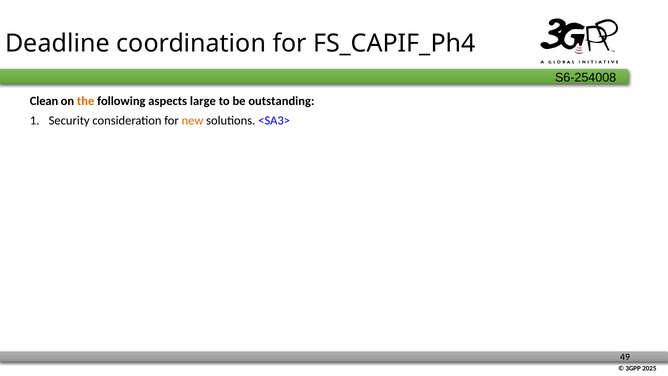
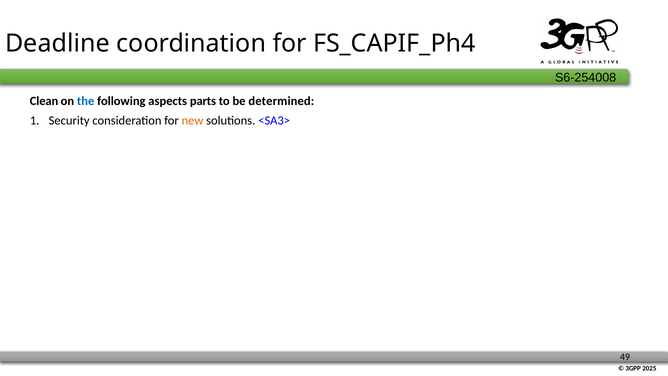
the colour: orange -> blue (86, 101)
large: large -> parts (203, 101)
outstanding: outstanding -> determined (281, 101)
